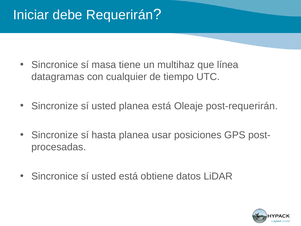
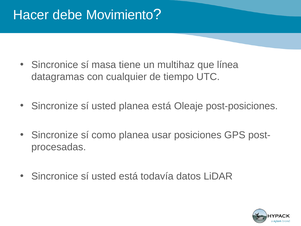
Iniciar: Iniciar -> Hacer (31, 15)
Requerirán: Requerirán -> Movimiento (120, 15)
post-requerirán: post-requerirán -> post-posiciones (242, 106)
hasta: hasta -> como (104, 135)
obtiene: obtiene -> todavía (157, 176)
